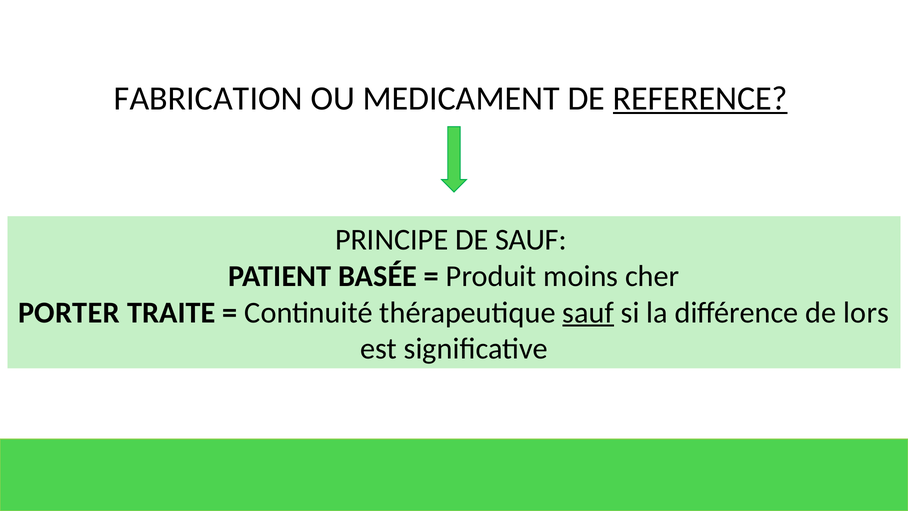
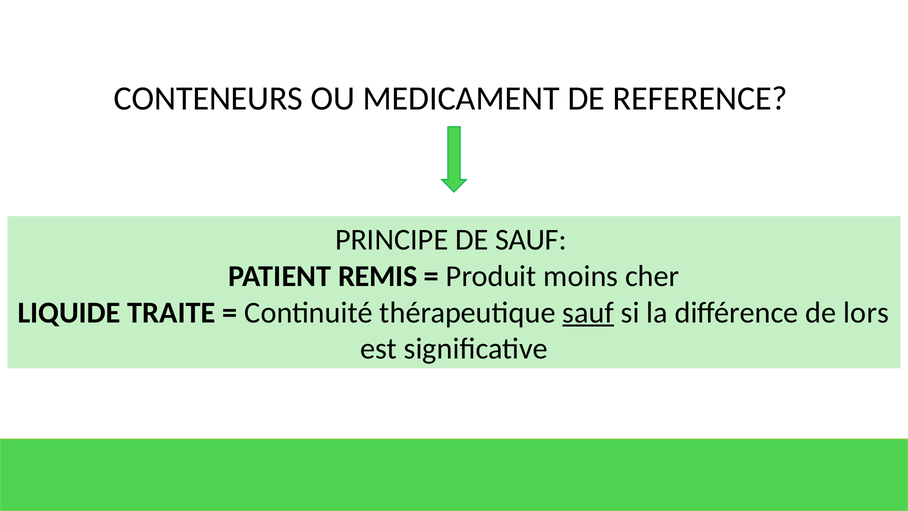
FABRICATION: FABRICATION -> CONTENEURS (208, 99)
REFERENCE underline: present -> none (700, 99)
BASÉE: BASÉE -> REMIS (378, 276)
PORTER: PORTER -> LIQUIDE (69, 312)
